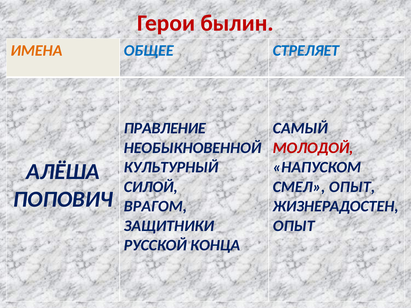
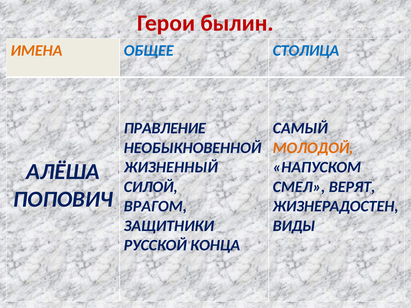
СТРЕЛЯЕТ: СТРЕЛЯЕТ -> СТОЛИЦА (306, 51)
МОЛОДОЙ colour: red -> orange (313, 148)
КУЛЬТУРНЫЙ: КУЛЬТУРНЫЙ -> ЖИЗНЕННЫЙ (171, 167)
СМЕЛ ОПЫТ: ОПЫТ -> ВЕРЯТ (352, 187)
ОПЫТ: ОПЫТ -> ВИДЫ (294, 226)
